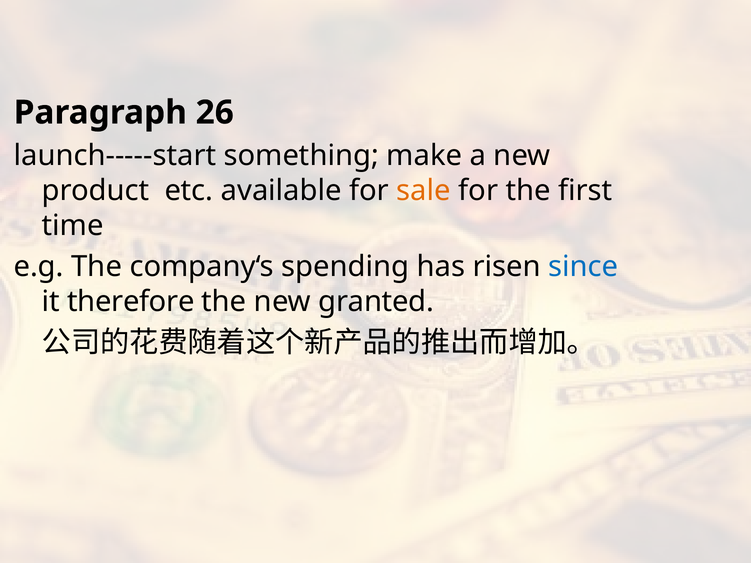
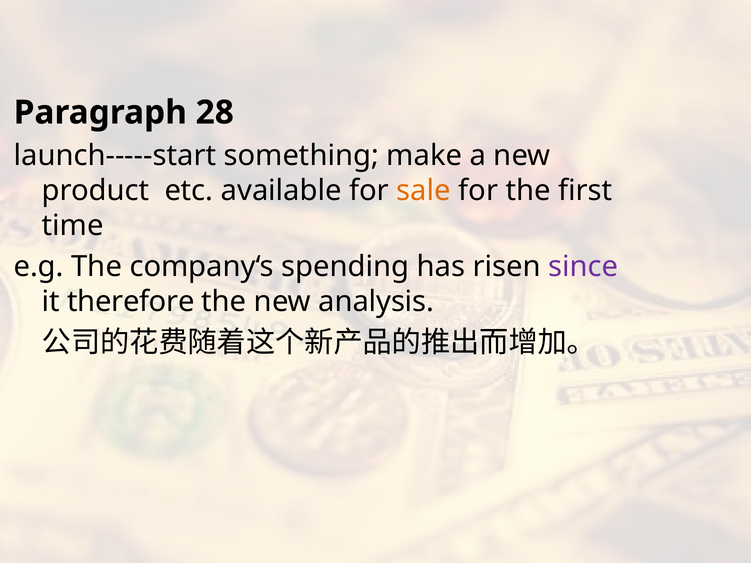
26: 26 -> 28 (215, 113)
since colour: blue -> purple (583, 267)
granted: granted -> analysis (376, 302)
